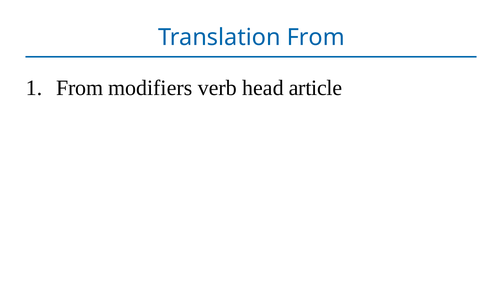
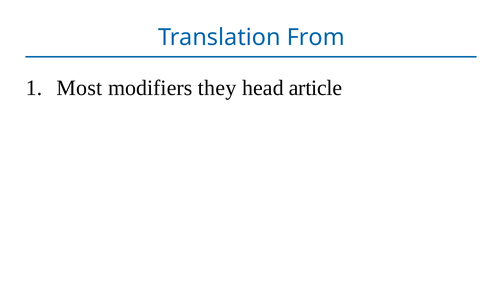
From: From -> Most (79, 88)
verb: verb -> they (217, 88)
